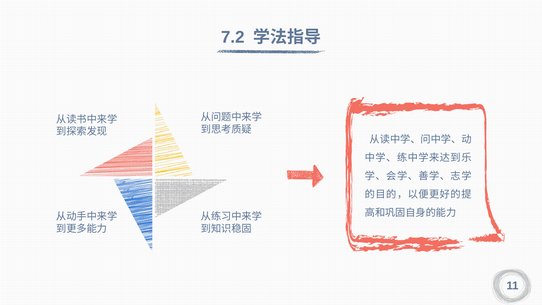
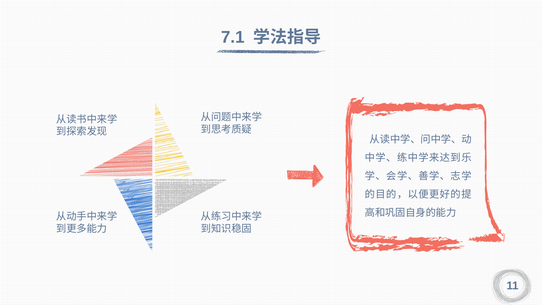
7.2: 7.2 -> 7.1 (233, 37)
